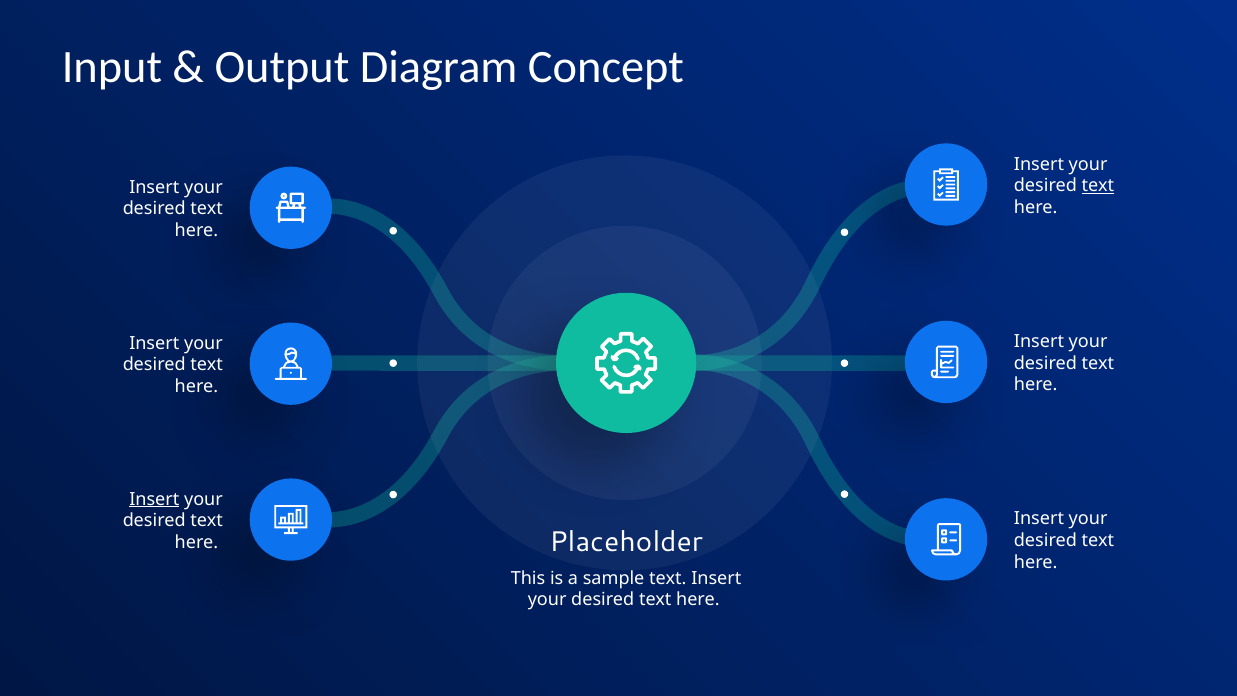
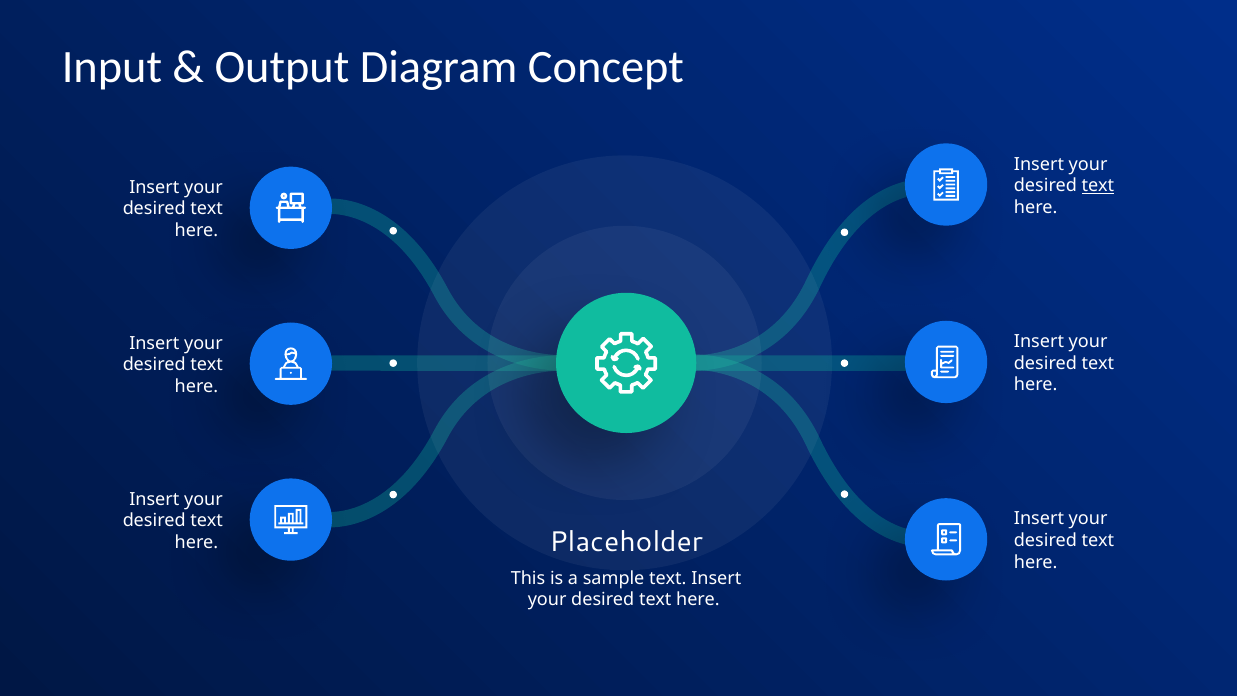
Insert underline: present -> none (154, 499)
